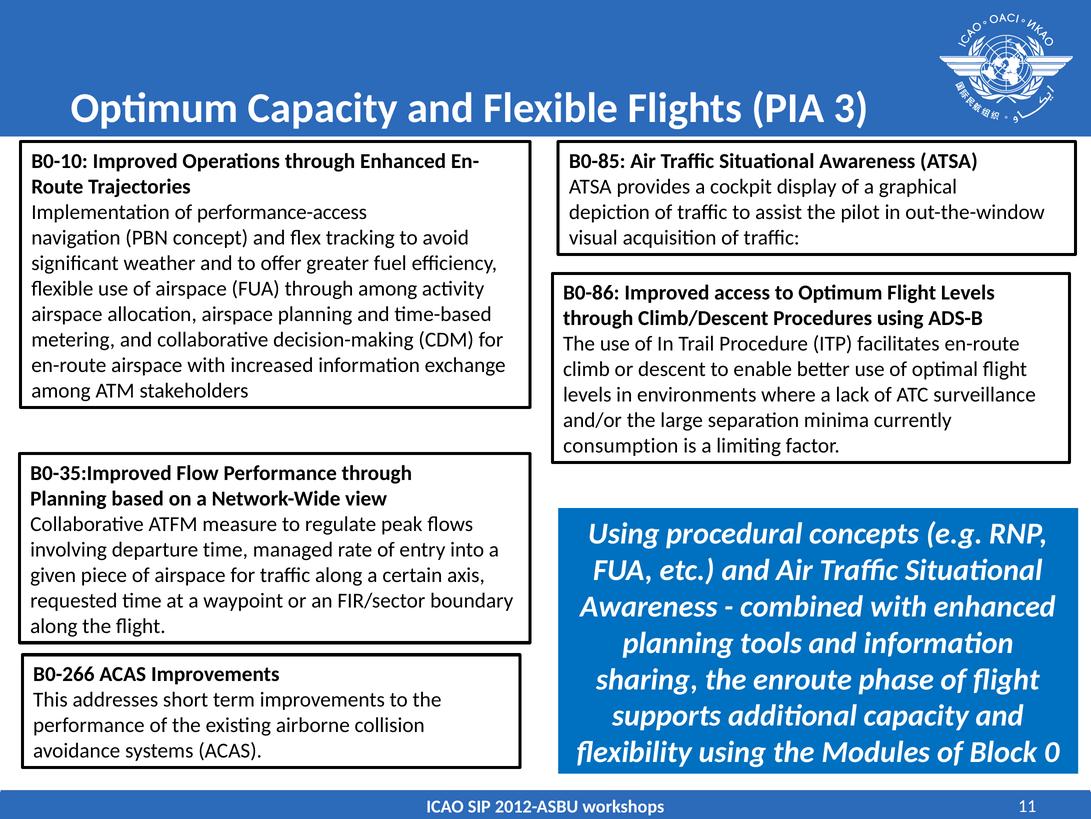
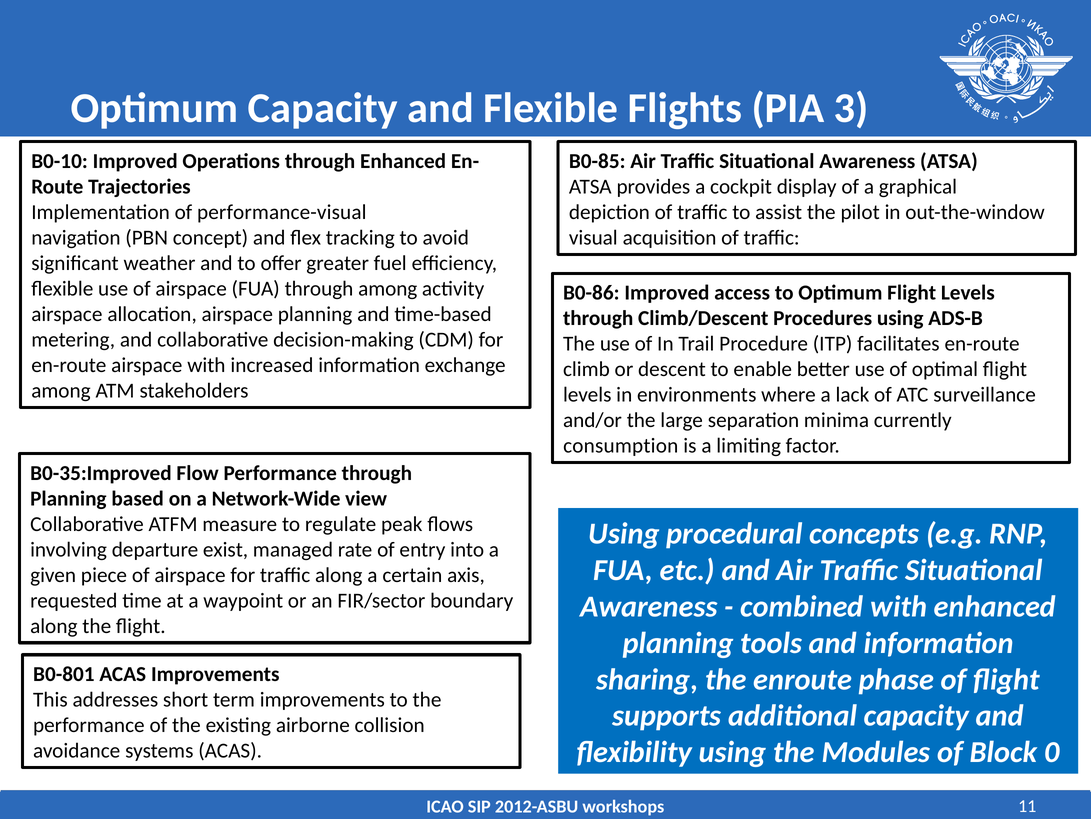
performance-access: performance-access -> performance-visual (282, 212)
departure time: time -> exist (226, 549)
B0-266: B0-266 -> B0-801 (64, 674)
